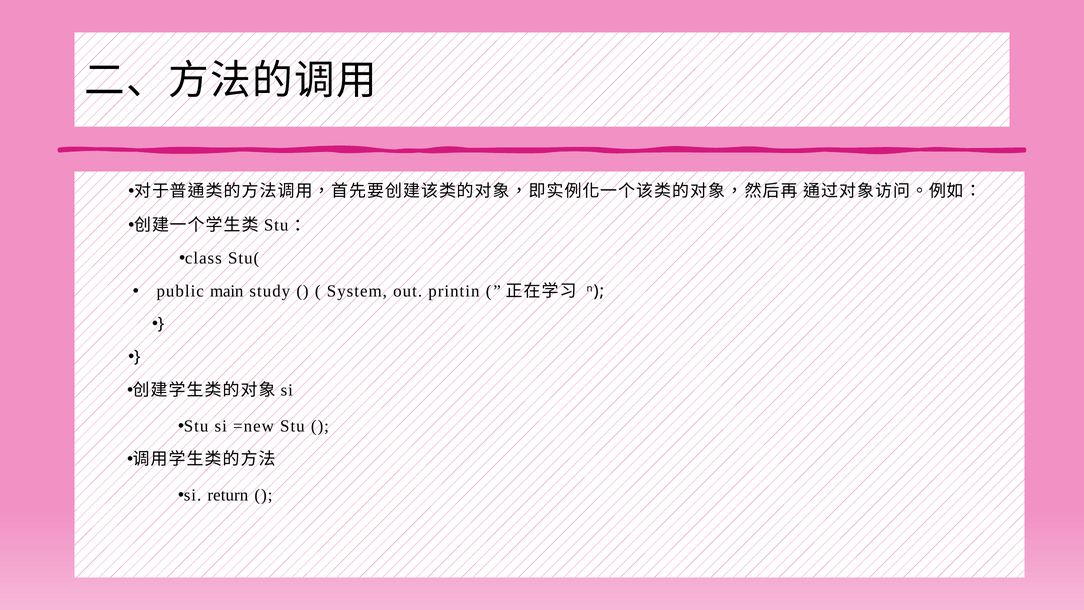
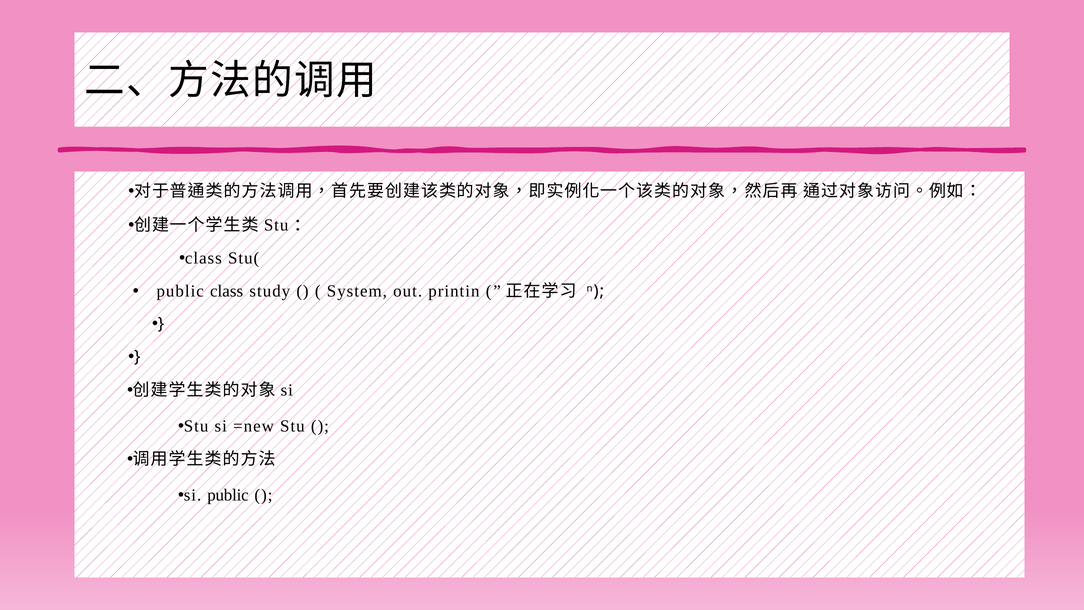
public main: main -> class (227, 291)
si return: return -> public (228, 495)
